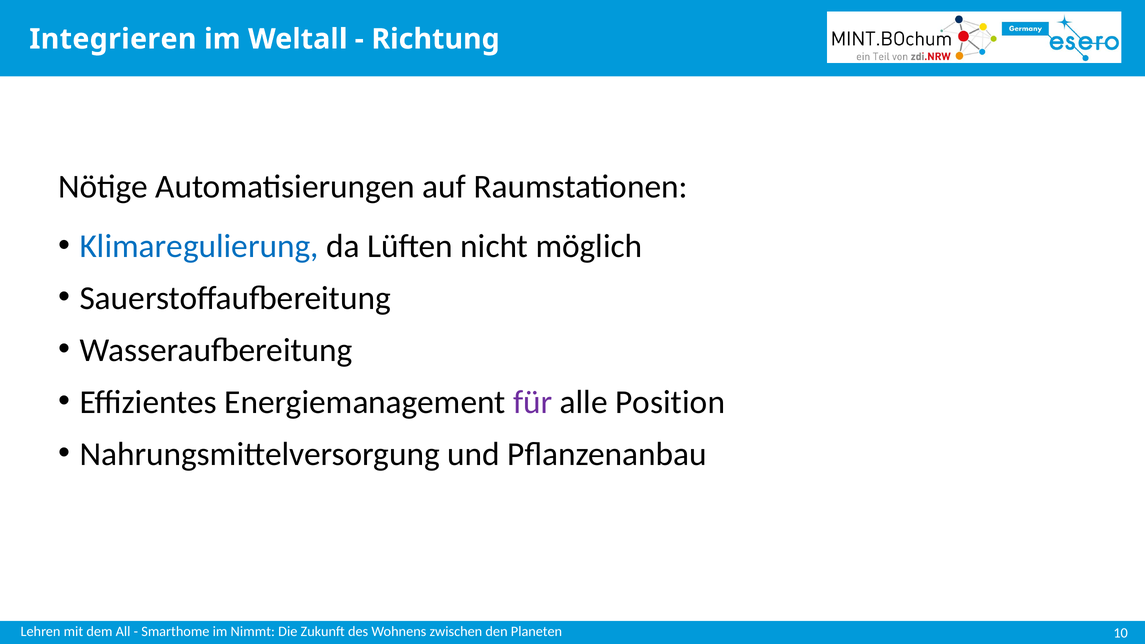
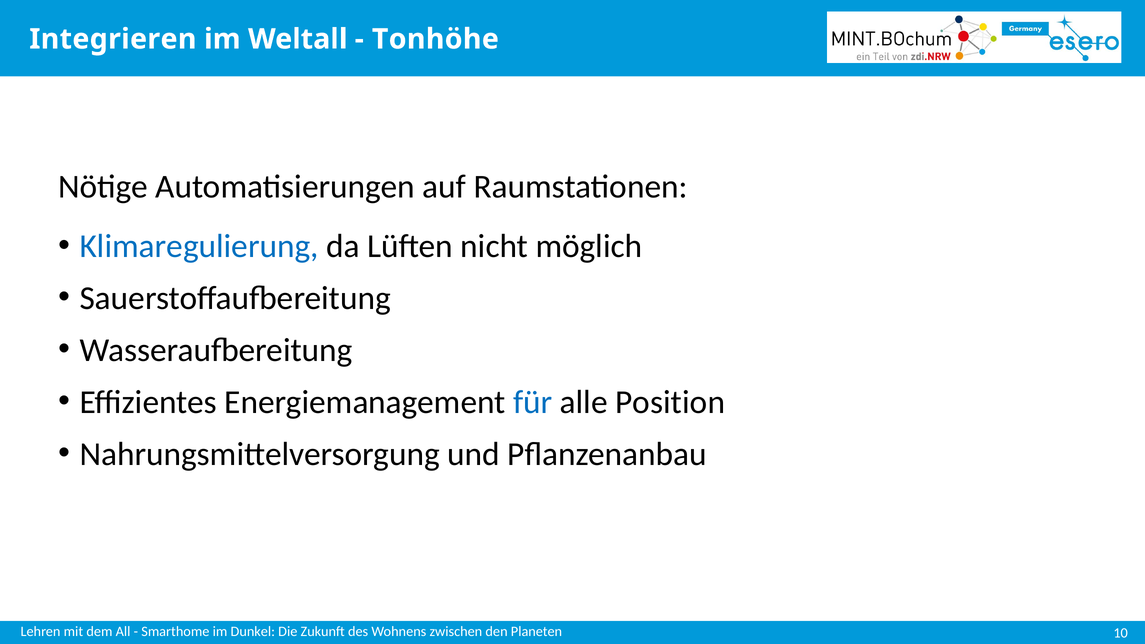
Richtung: Richtung -> Tonhöhe (435, 39)
für colour: purple -> blue (533, 402)
Nimmt: Nimmt -> Dunkel (253, 632)
